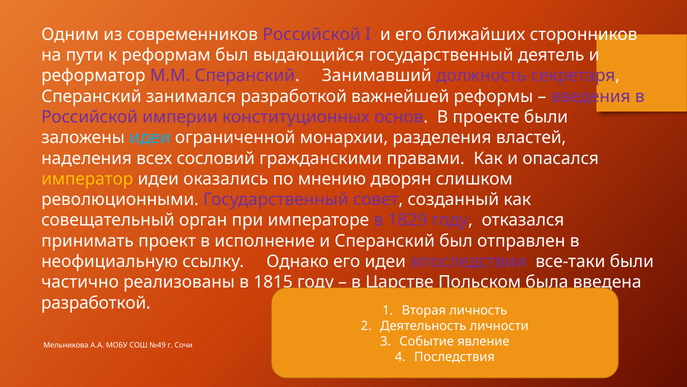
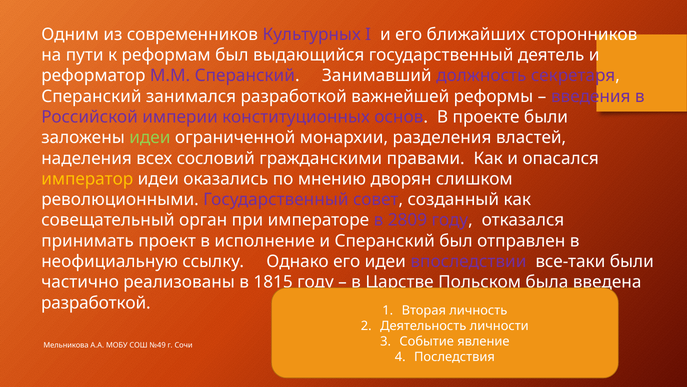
современников Российской: Российской -> Культурных (312, 34)
идеи colour: light blue -> light green (150, 138)
1829: 1829 -> 2809 (407, 220)
